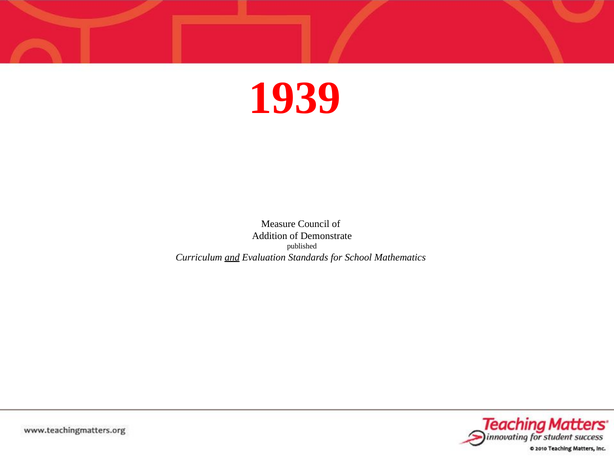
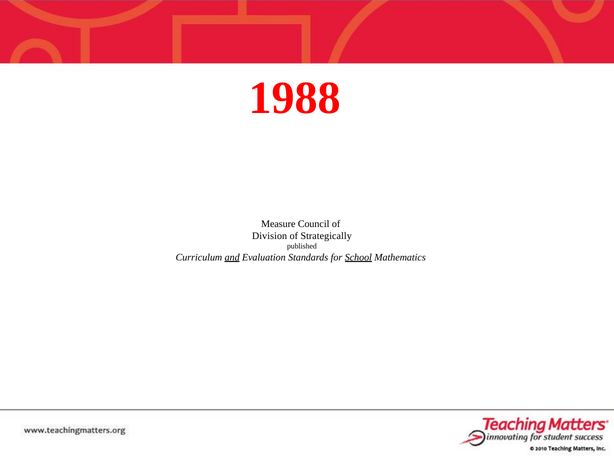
1939: 1939 -> 1988 (295, 98)
Addition: Addition -> Division (270, 236)
Demonstrate: Demonstrate -> Strategically (326, 236)
School underline: none -> present (358, 257)
